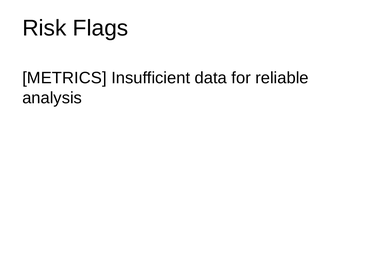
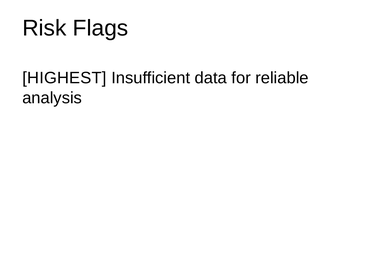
METRICS: METRICS -> HIGHEST (64, 78)
